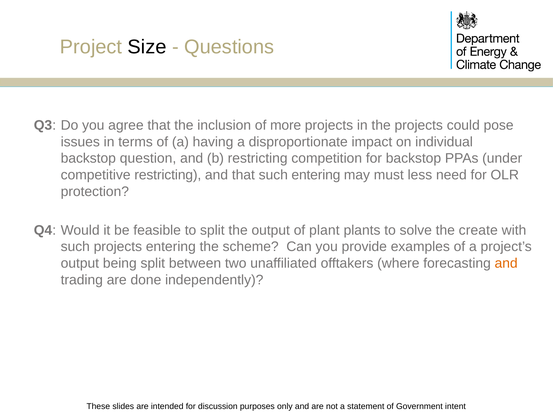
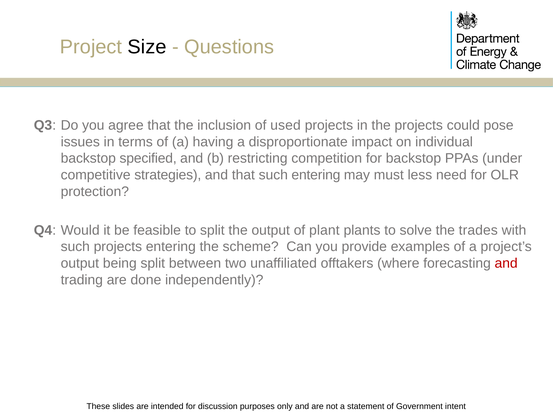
more: more -> used (286, 126)
question: question -> specified (148, 159)
competitive restricting: restricting -> strategies (168, 175)
create: create -> trades (478, 231)
and colour: orange -> red (506, 264)
